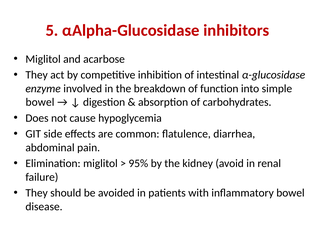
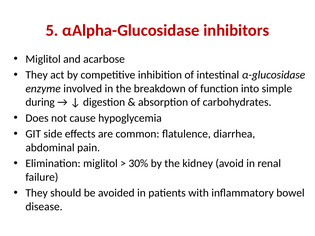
bowel: bowel -> during (40, 102)
95%: 95% -> 30% (138, 164)
